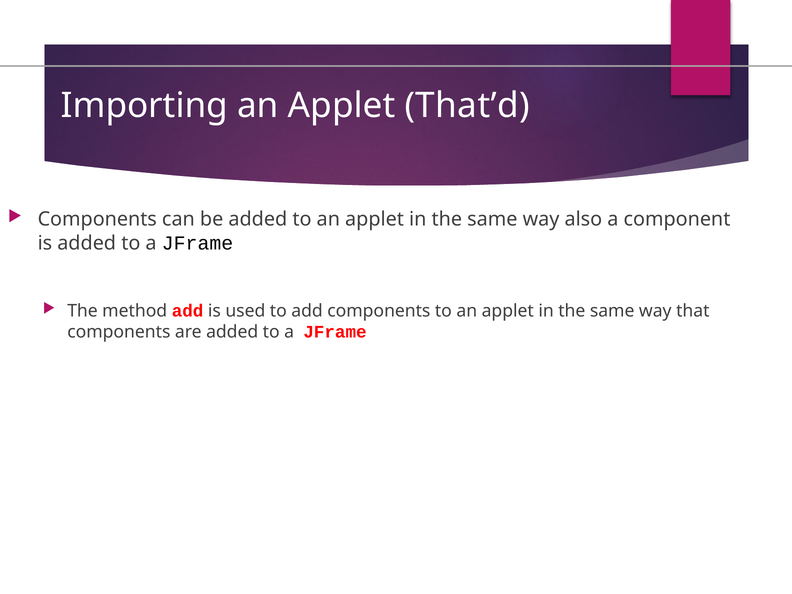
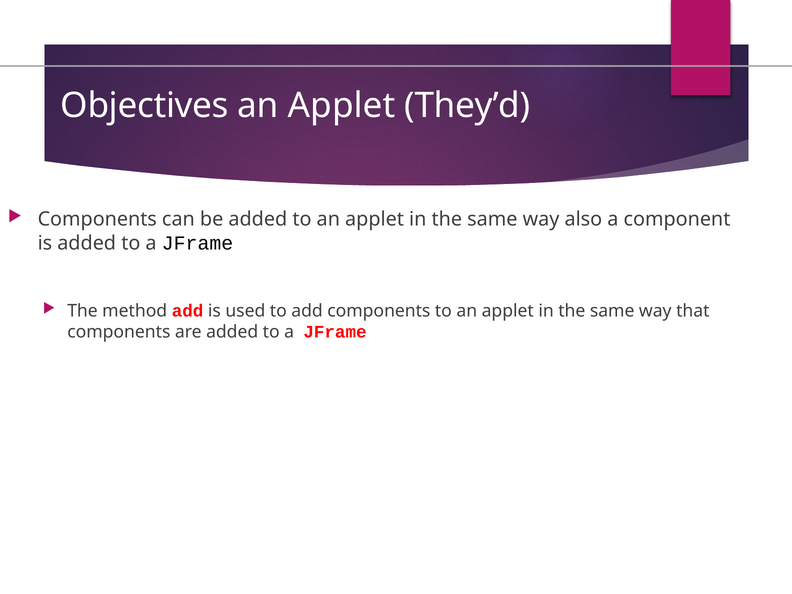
Importing: Importing -> Objectives (145, 105)
That’d: That’d -> They’d (467, 105)
